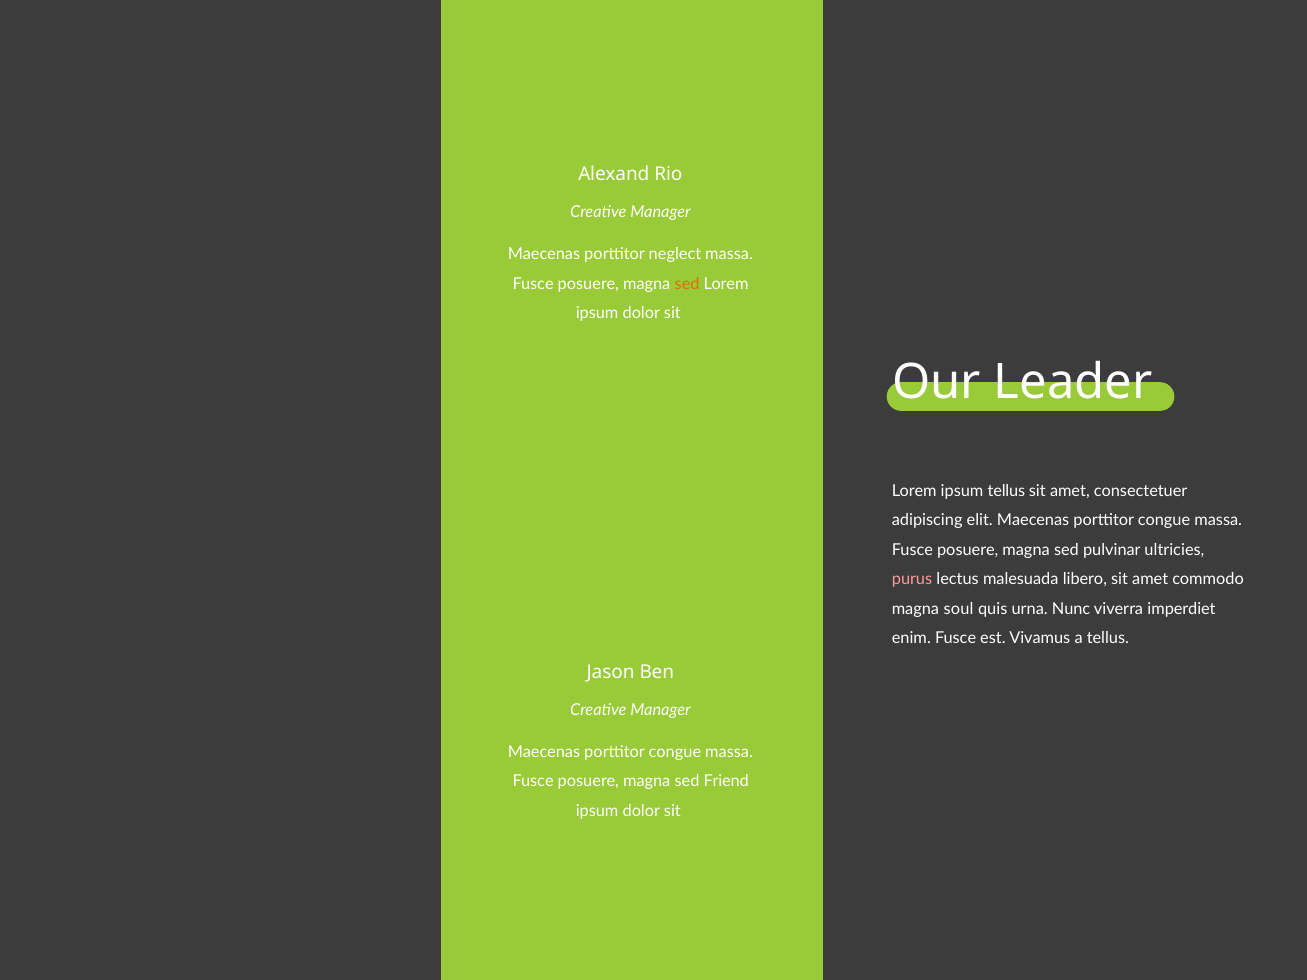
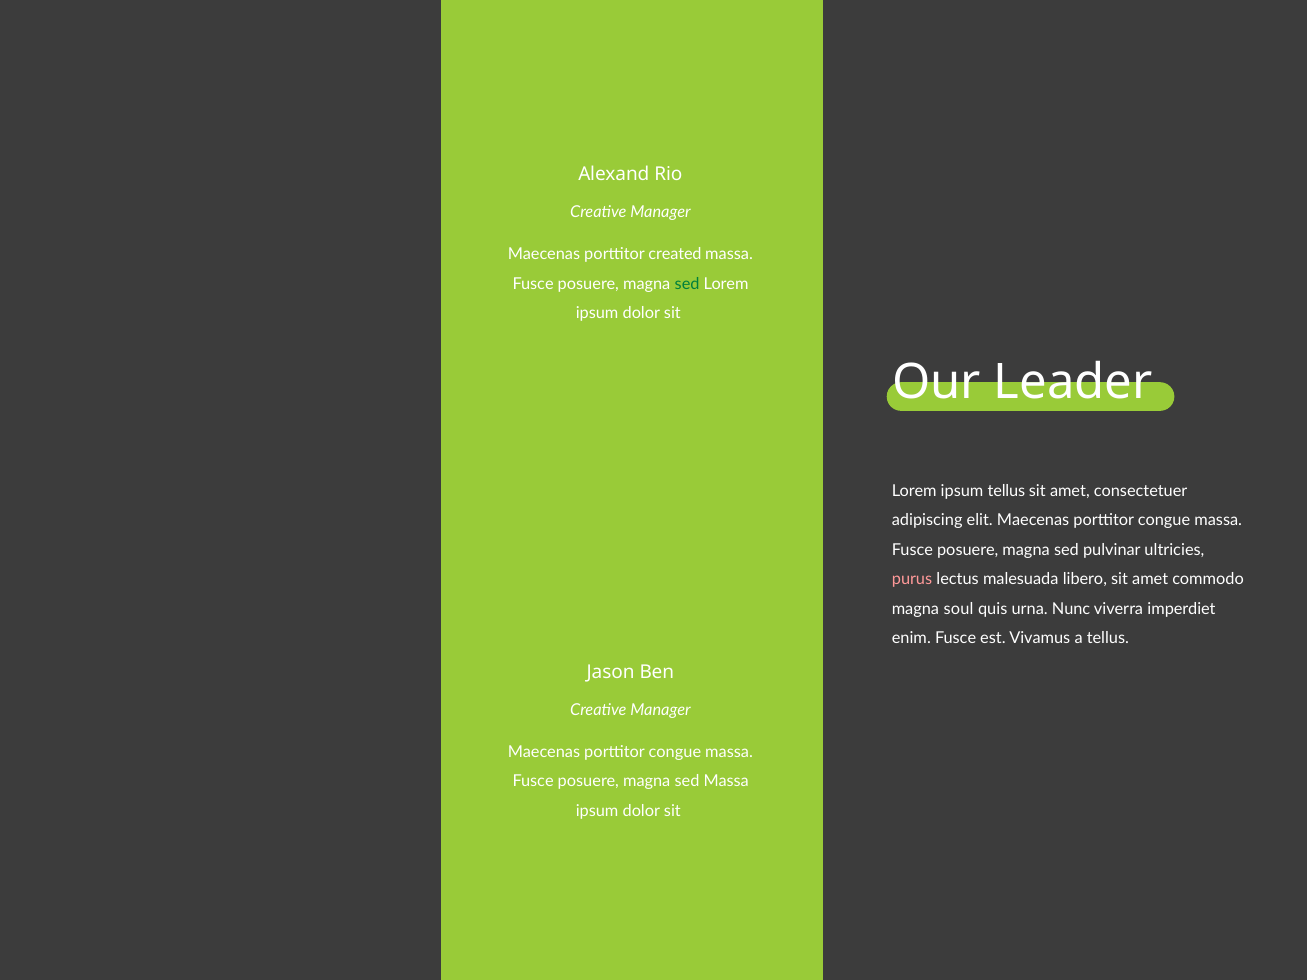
neglect: neglect -> created (675, 254)
sed colour: orange -> green (687, 284)
sed Friend: Friend -> Massa (726, 781)
